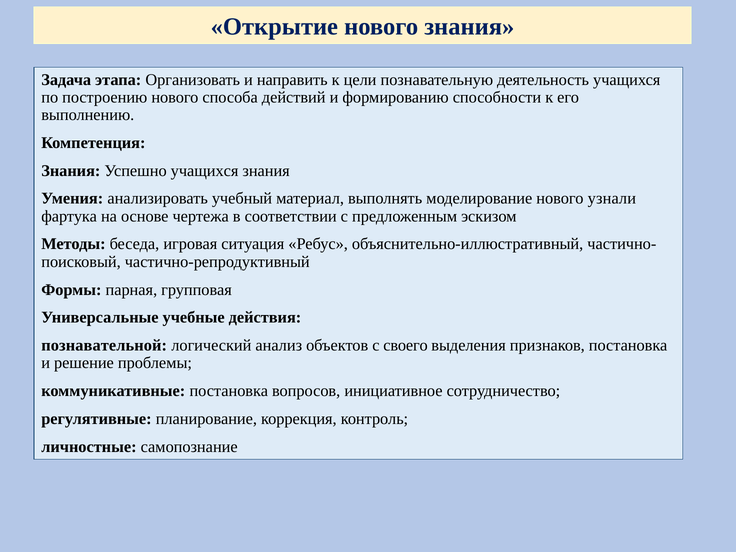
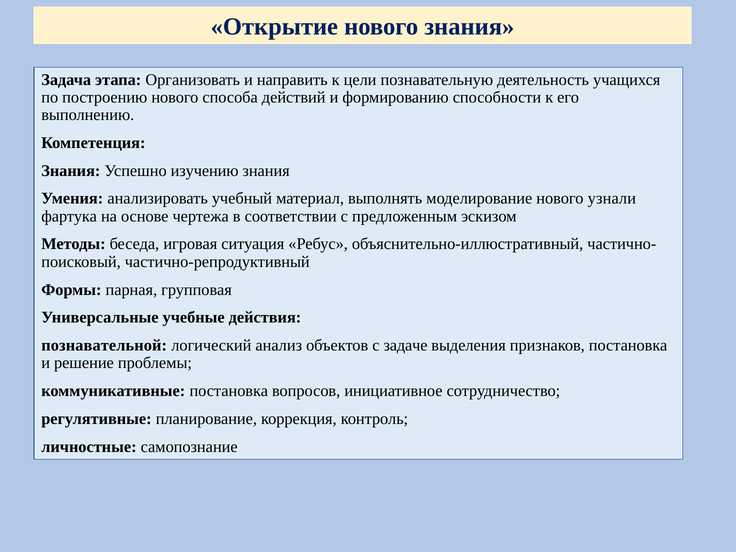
Успешно учащихся: учащихся -> изучению (205, 171)
своего: своего -> задаче (406, 345)
